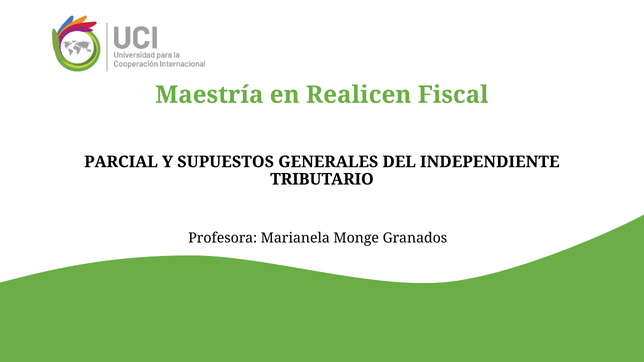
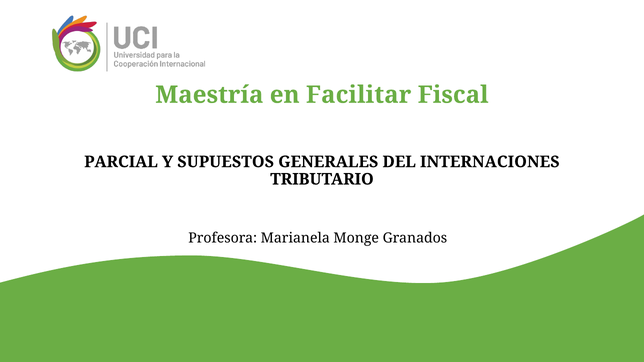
Realicen: Realicen -> Facilitar (359, 95)
INDEPENDIENTE: INDEPENDIENTE -> INTERNACIONES (490, 162)
